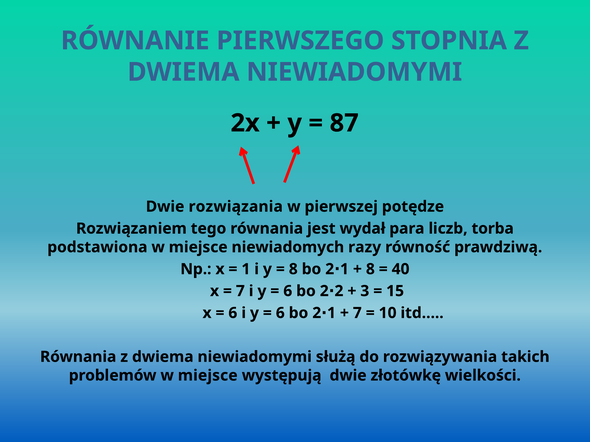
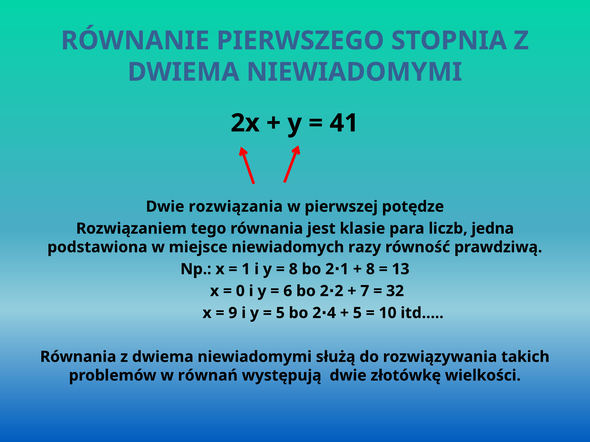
87: 87 -> 41 (344, 123)
wydał: wydał -> klasie (362, 229)
torba: torba -> jedna (493, 229)
40: 40 -> 13 (401, 269)
7: 7 -> 0 (240, 291)
3: 3 -> 7 (365, 291)
15: 15 -> 32 (395, 291)
6: 6 -> 9 (233, 313)
6: 6 -> 5 (280, 313)
1: 1 -> 4 (331, 313)
7: 7 -> 5 (357, 313)
problemów w miejsce: miejsce -> równań (208, 376)
